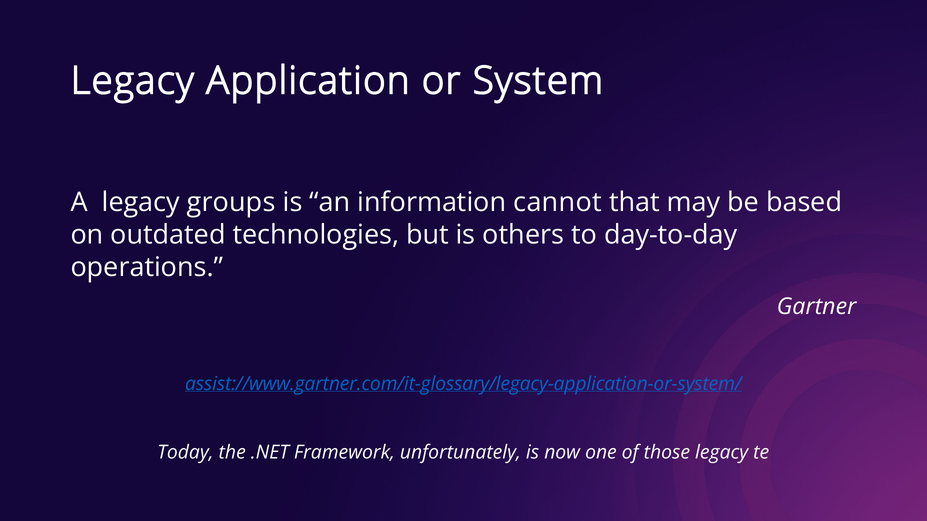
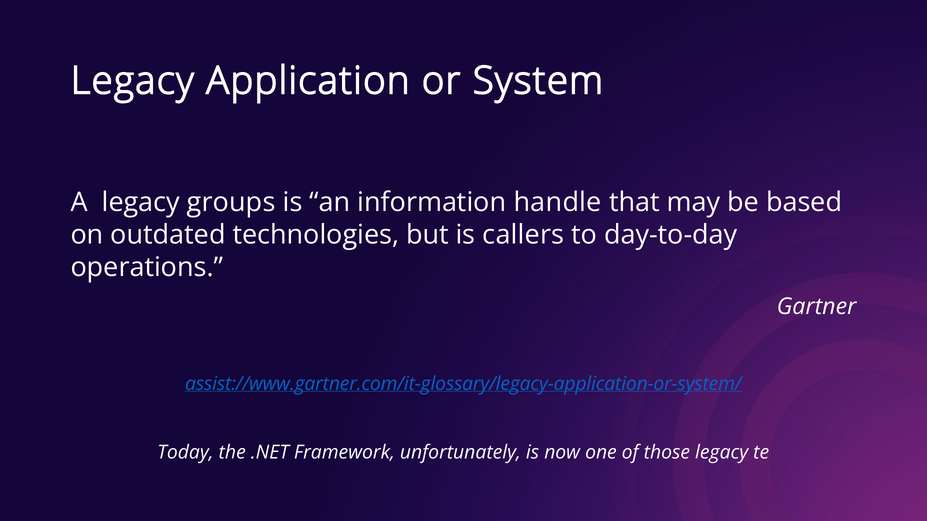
cannot: cannot -> handle (558, 203)
others: others -> callers (523, 235)
